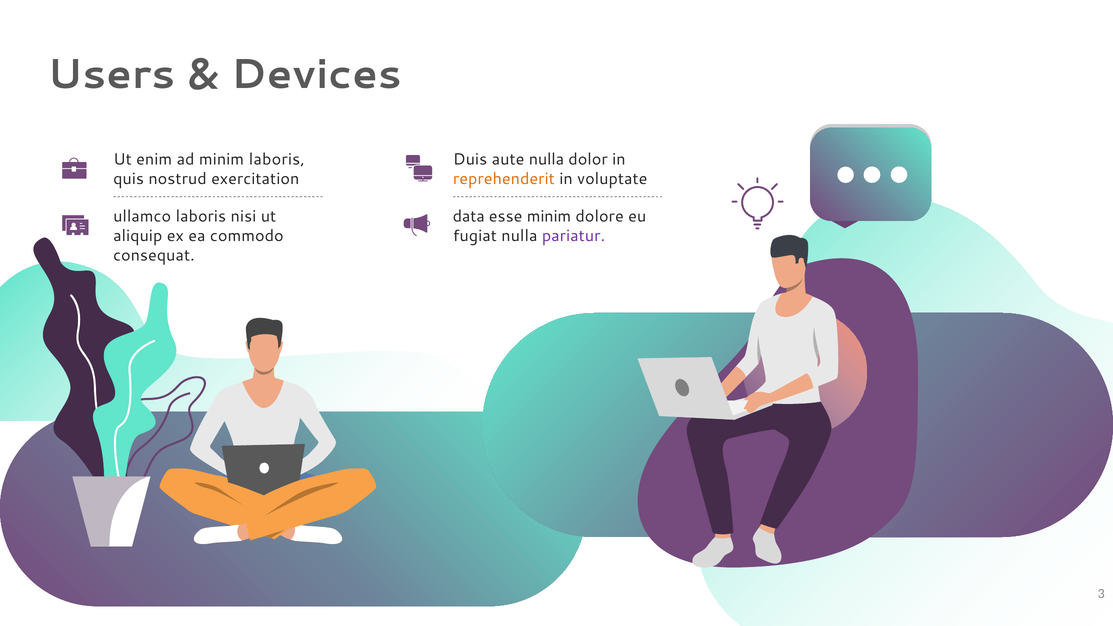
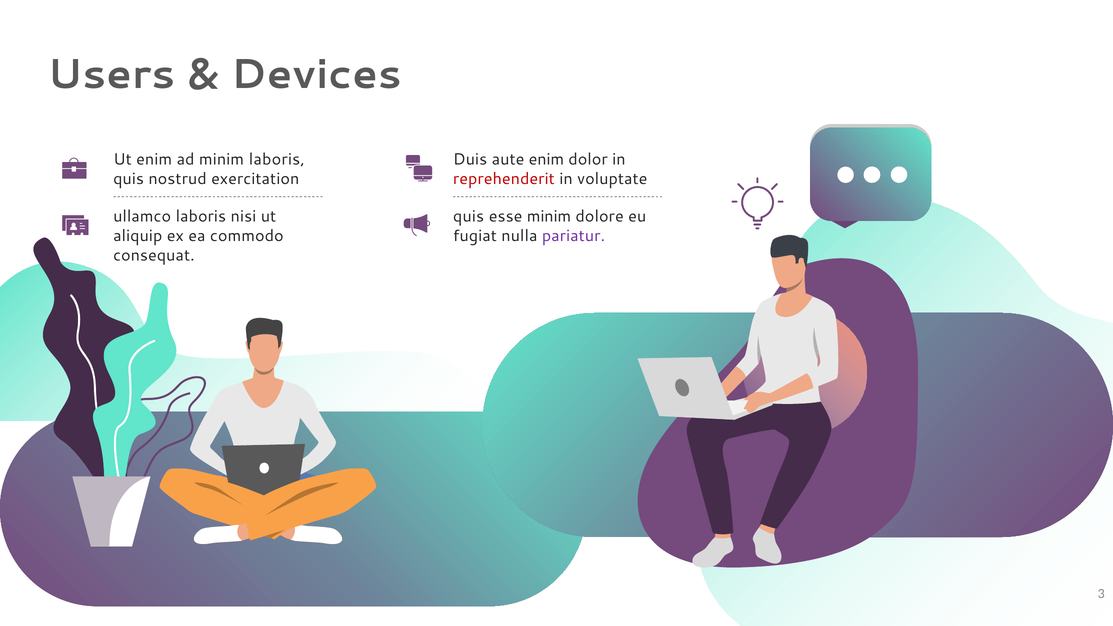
aute nulla: nulla -> enim (546, 159)
reprehenderit colour: orange -> red (504, 179)
data: data -> quis (469, 216)
